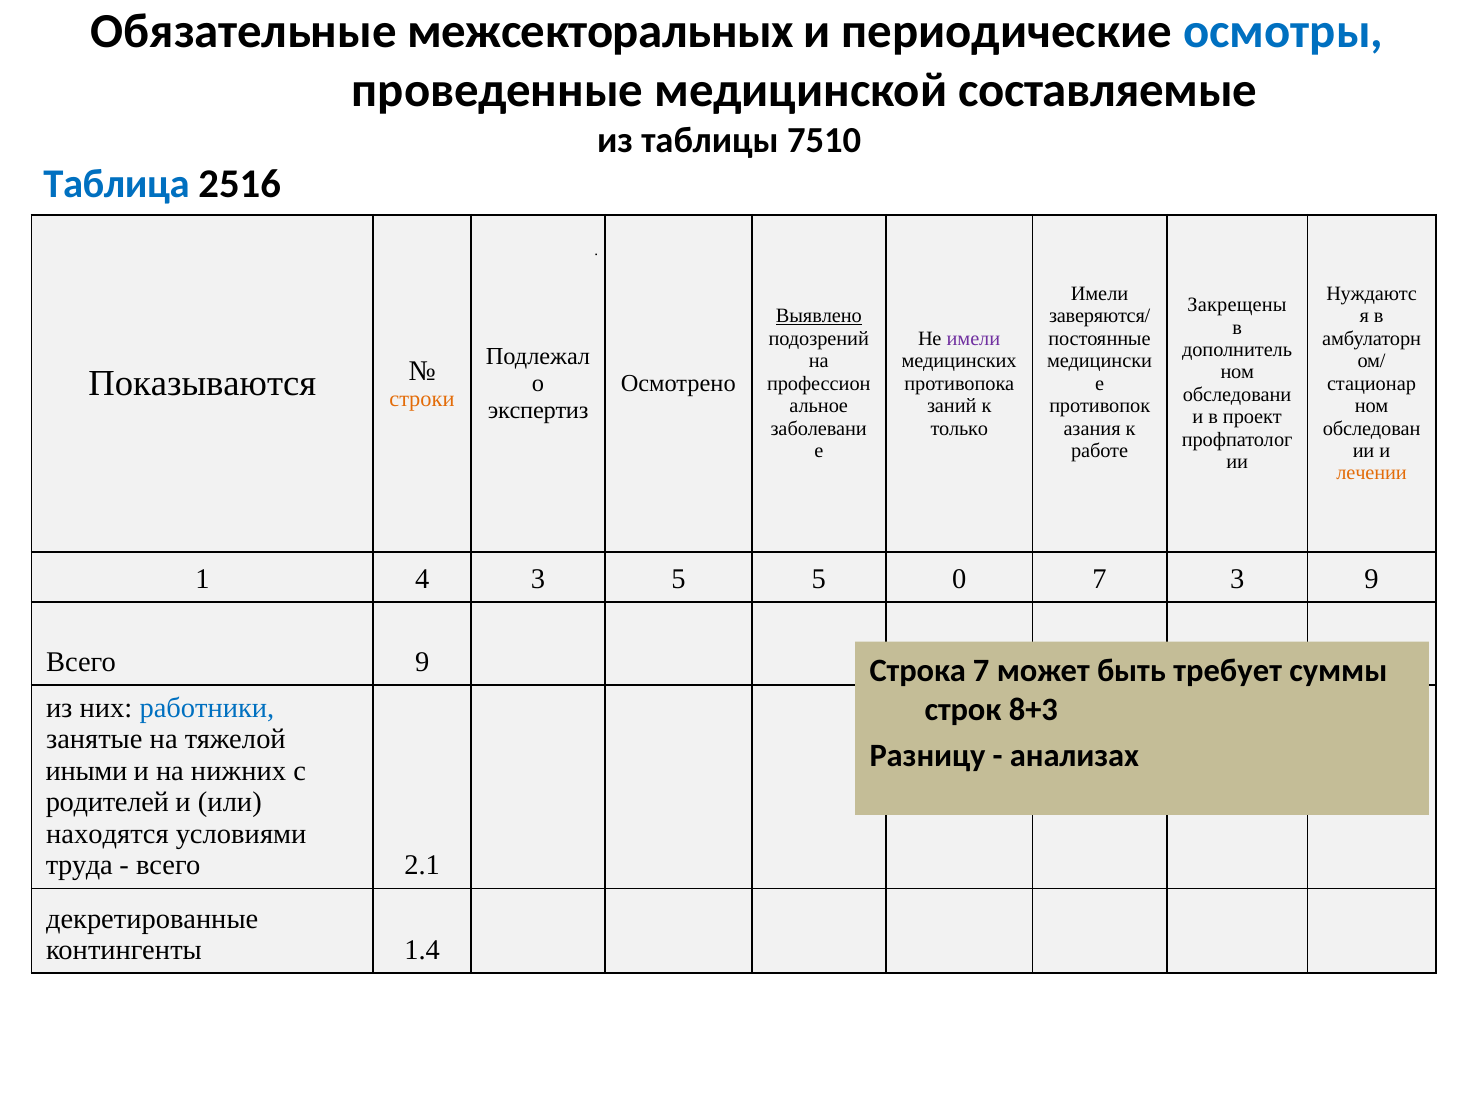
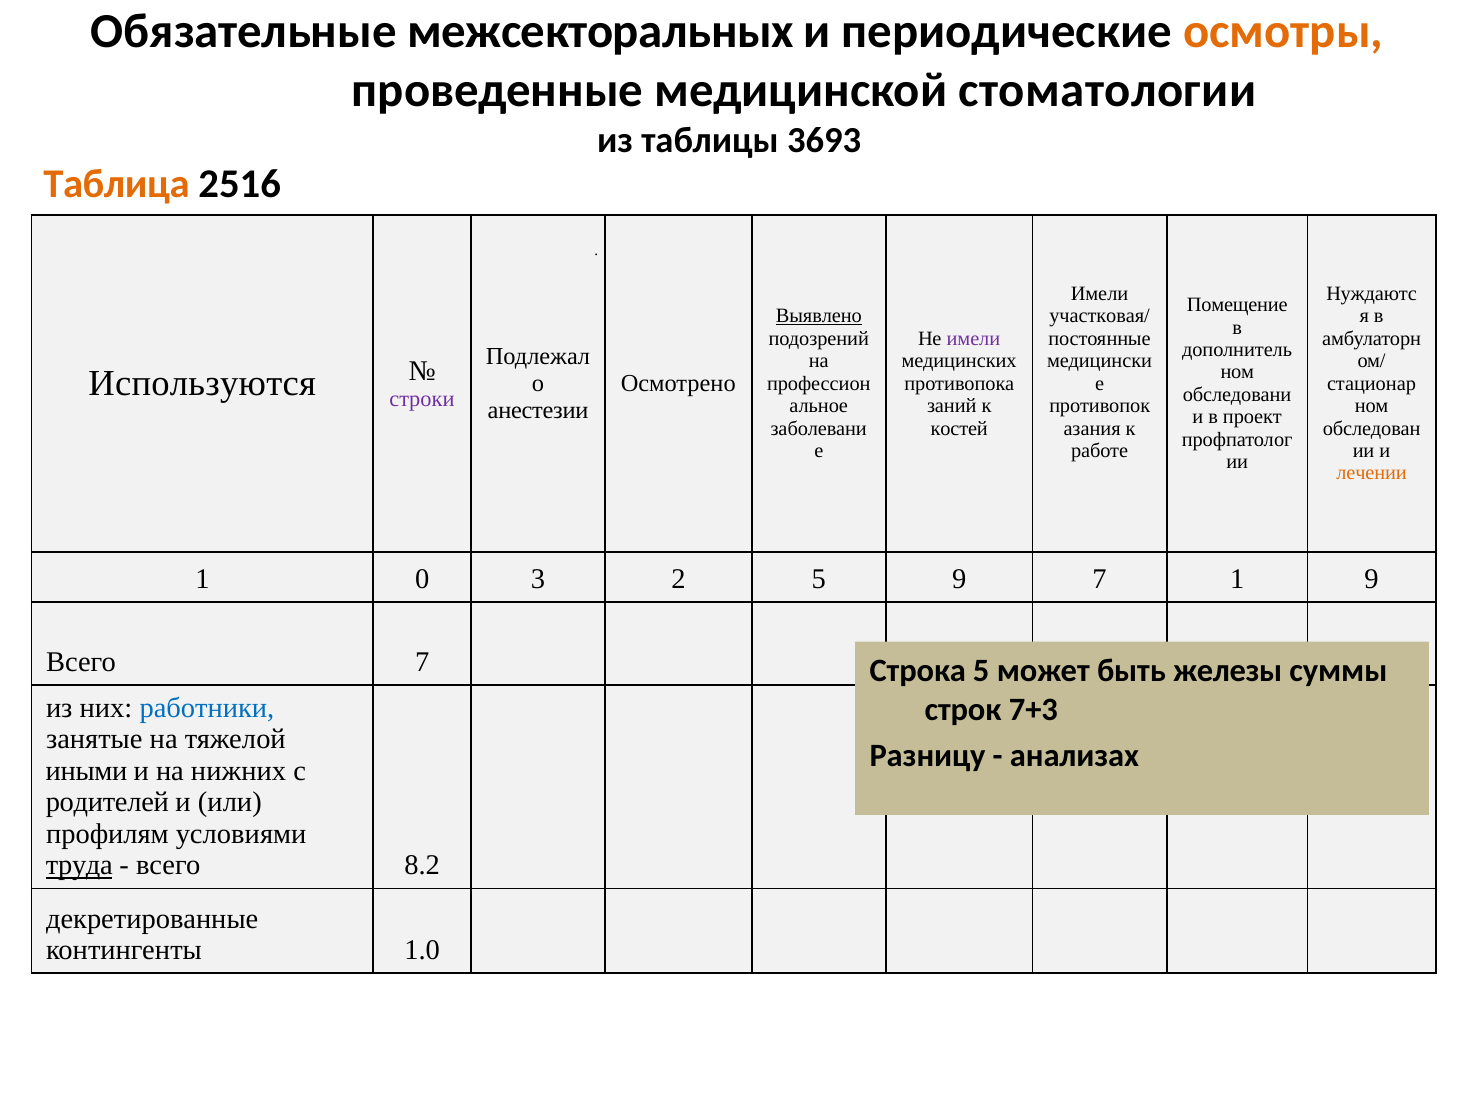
осмотры colour: blue -> orange (1283, 32)
составляемые: составляемые -> стоматологии (1107, 90)
7510: 7510 -> 3693 (824, 141)
Таблица colour: blue -> orange (117, 184)
Закрещены: Закрещены -> Помещение (1237, 305)
заверяются/: заверяются/ -> участковая/ (1100, 316)
Показываются: Показываются -> Используются (202, 384)
строки colour: orange -> purple (422, 399)
экспертиз: экспертиз -> анестезии (538, 411)
только: только -> костей (959, 428)
4: 4 -> 0 (422, 579)
3 5: 5 -> 2 (678, 579)
5 0: 0 -> 9 (959, 579)
7 3: 3 -> 1 (1237, 579)
Всего 9: 9 -> 7 (422, 662)
Строка 7: 7 -> 5 (981, 671)
требует: требует -> железы (1228, 671)
8+3: 8+3 -> 7+3 (1033, 710)
находятся: находятся -> профилям (107, 834)
труда underline: none -> present (79, 865)
2.1: 2.1 -> 8.2 (422, 865)
1.4: 1.4 -> 1.0 (422, 950)
